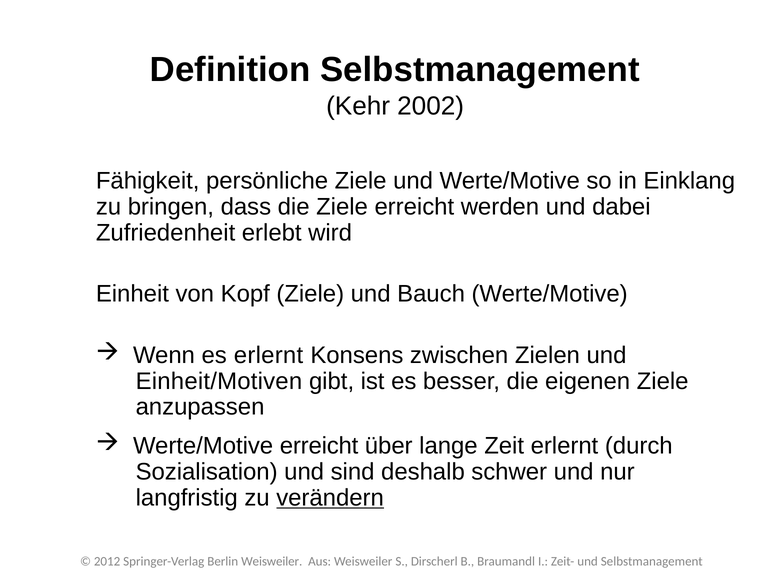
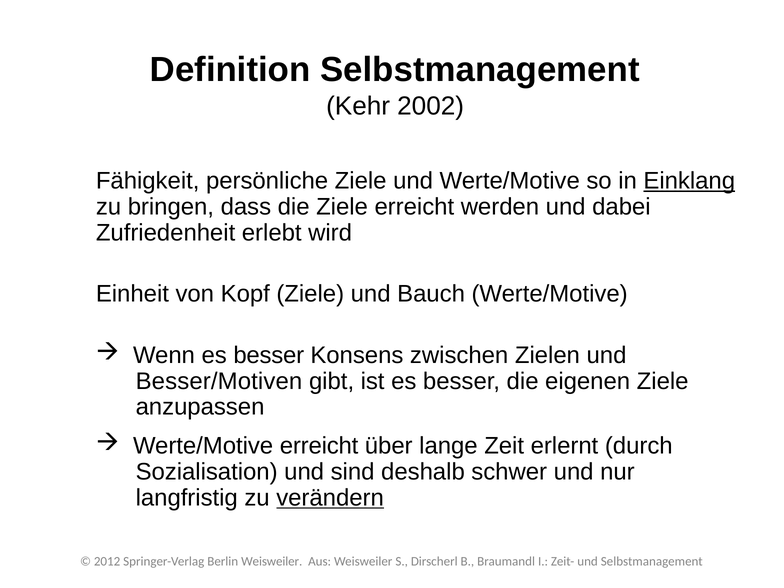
Einklang underline: none -> present (689, 181)
Wenn es erlernt: erlernt -> besser (269, 355)
Einheit/Motiven: Einheit/Motiven -> Besser/Motiven (219, 381)
